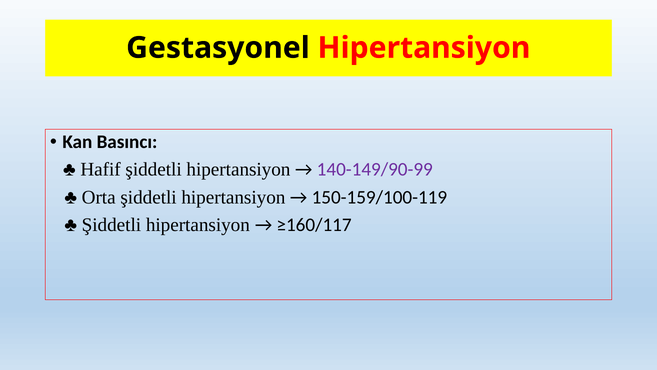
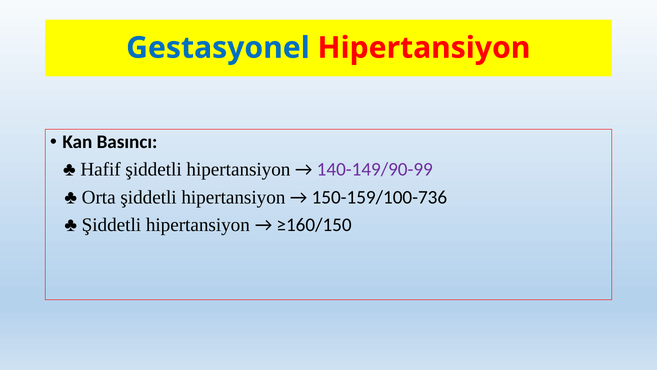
Gestasyonel colour: black -> blue (218, 48)
150-159/100-119: 150-159/100-119 -> 150-159/100-736 (379, 197)
≥160/117: ≥160/117 -> ≥160/150 (314, 225)
